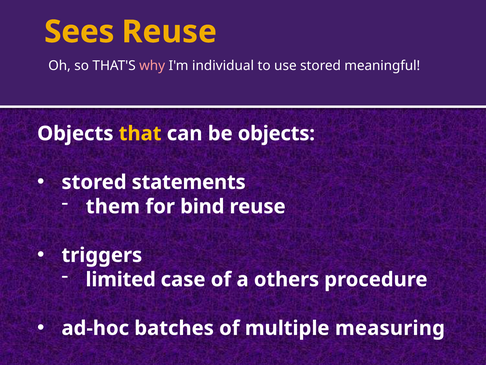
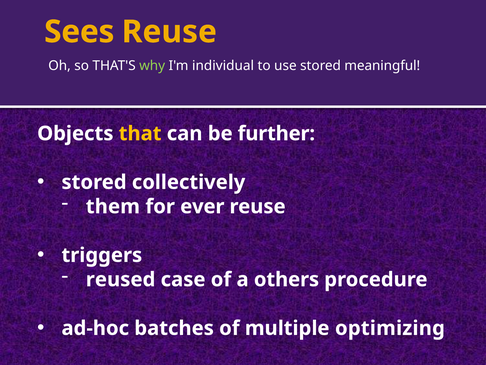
why colour: pink -> light green (152, 66)
be objects: objects -> further (276, 133)
statements: statements -> collectively (189, 182)
bind: bind -> ever (202, 206)
limited: limited -> reused (121, 279)
measuring: measuring -> optimizing (390, 328)
